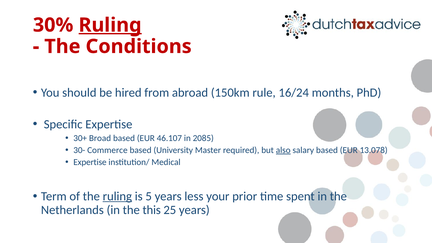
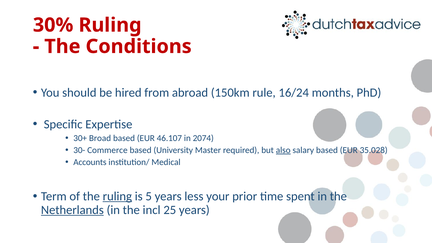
Ruling underline: present -> none (110, 25)
2085: 2085 -> 2074 (203, 138)
13.078: 13.078 -> 35.028 (374, 150)
Expertise: Expertise -> Accounts (90, 162)
Netherlands underline: none -> present (72, 210)
this: this -> incl (152, 210)
